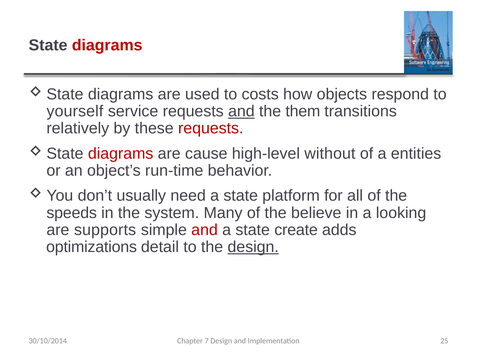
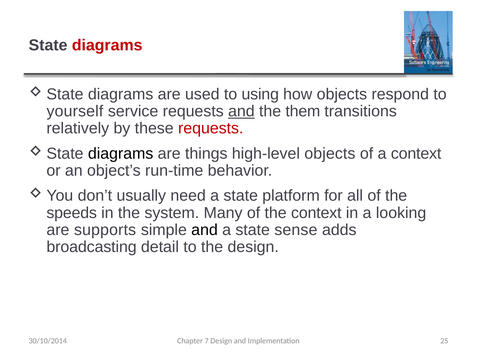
costs: costs -> using (260, 94)
diagrams colour: red -> black (121, 154)
cause: cause -> things (206, 154)
high-level without: without -> objects (330, 154)
a entities: entities -> context (416, 154)
the believe: believe -> context (316, 213)
and colour: red -> black (205, 230)
create: create -> sense (296, 230)
optimizations: optimizations -> broadcasting (92, 248)
design underline: present -> none (253, 248)
